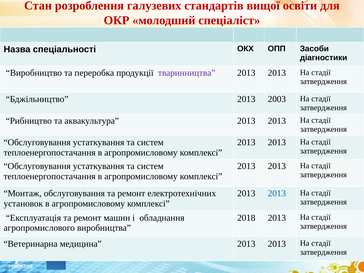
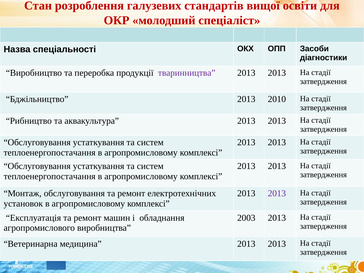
2003: 2003 -> 2010 (277, 99)
2013 colour: blue -> purple (277, 193)
2018: 2018 -> 2003 (246, 218)
